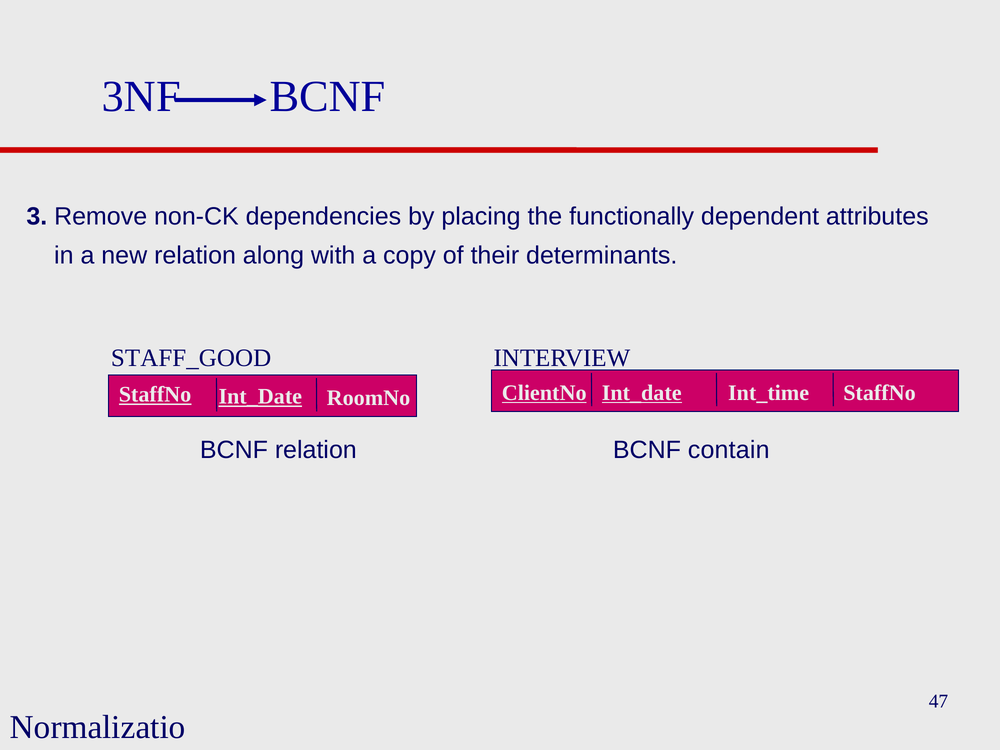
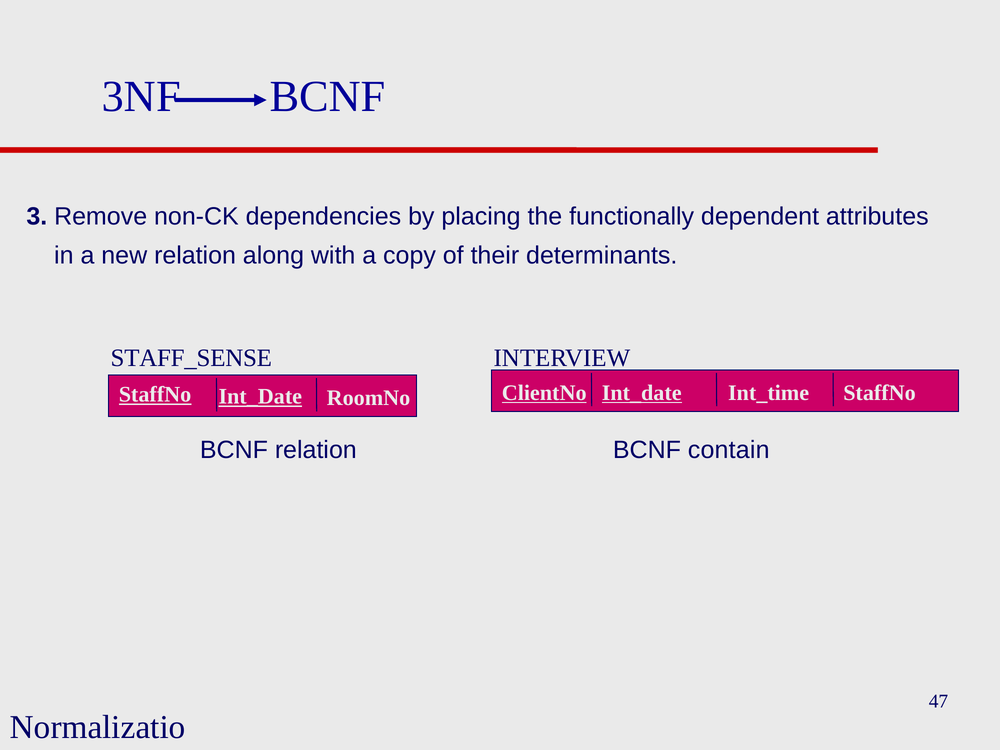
STAFF_GOOD: STAFF_GOOD -> STAFF_SENSE (191, 358)
